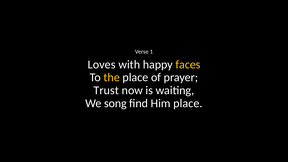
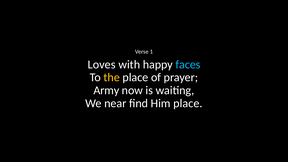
faces colour: yellow -> light blue (188, 64)
Trust: Trust -> Army (106, 90)
song: song -> near (115, 103)
